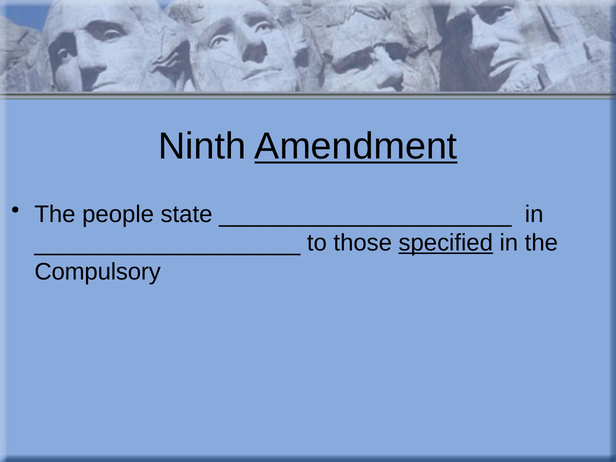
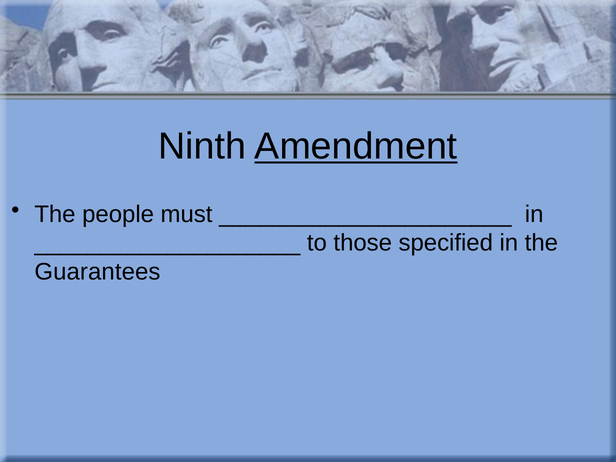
state: state -> must (187, 214)
specified underline: present -> none (446, 243)
Compulsory: Compulsory -> Guarantees (97, 272)
